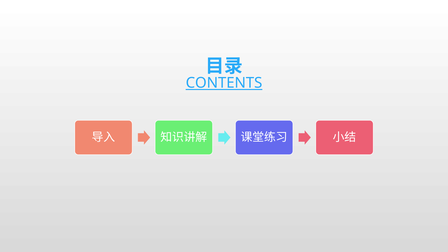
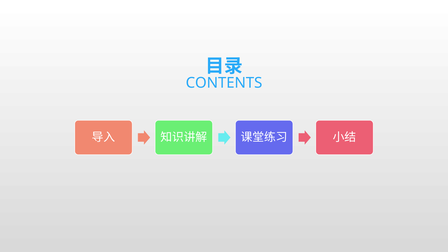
CONTENTS underline: present -> none (224, 83)
